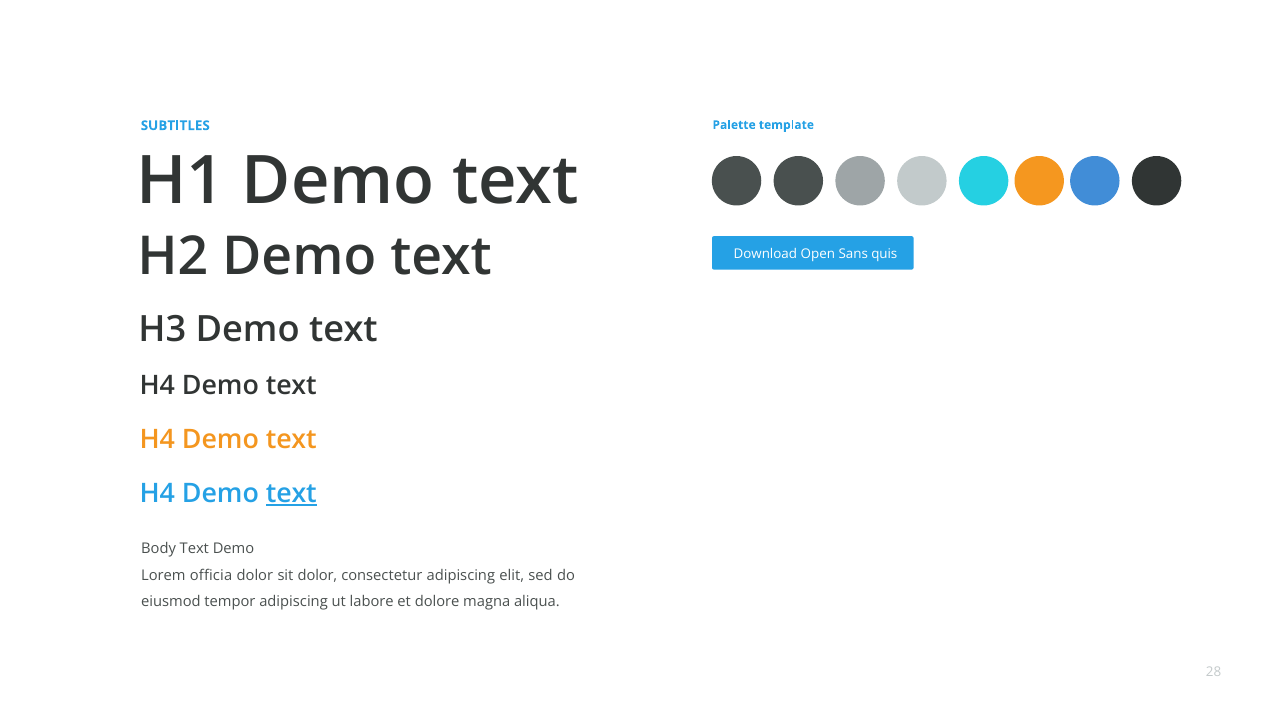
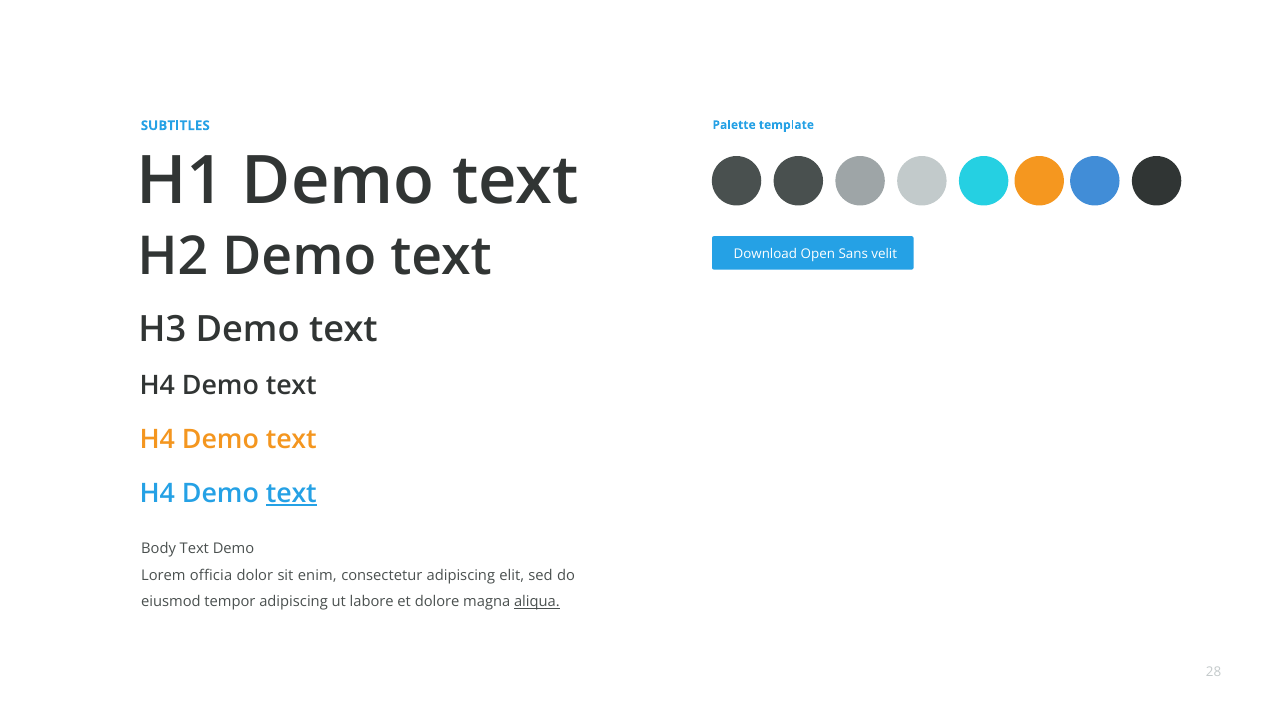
quis: quis -> velit (884, 254)
sit dolor: dolor -> enim (317, 575)
aliqua underline: none -> present (537, 602)
